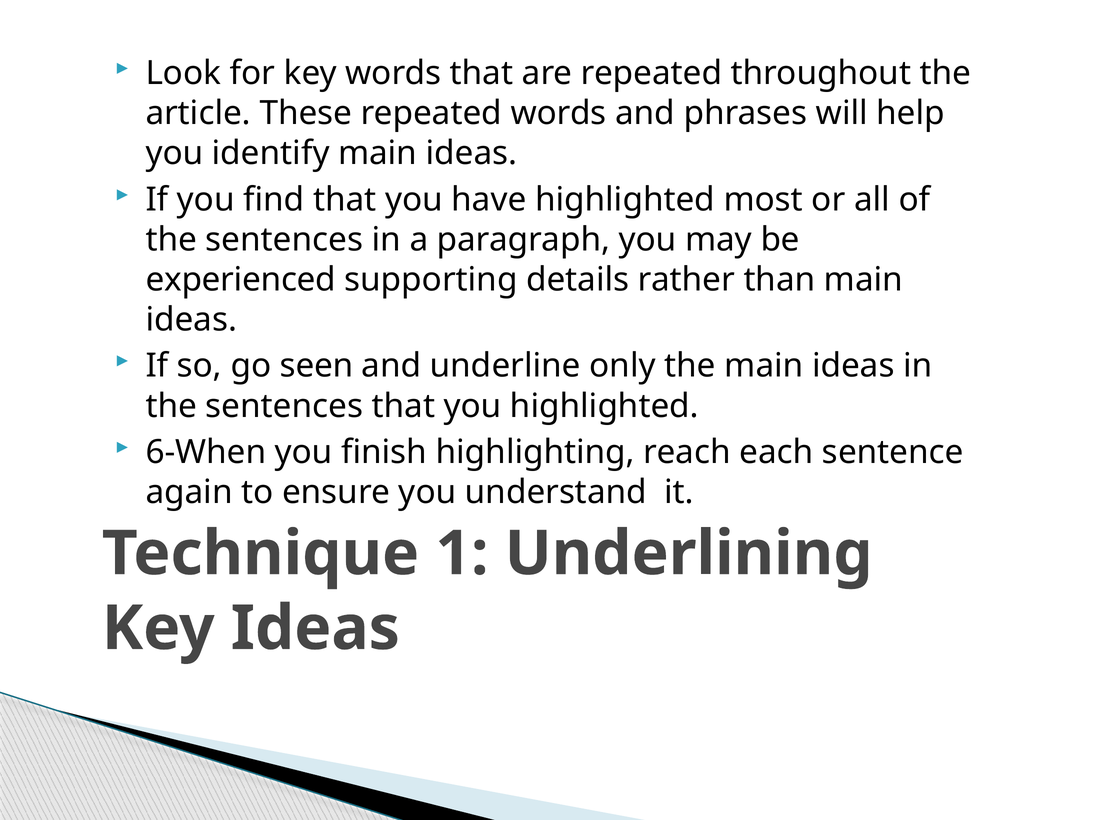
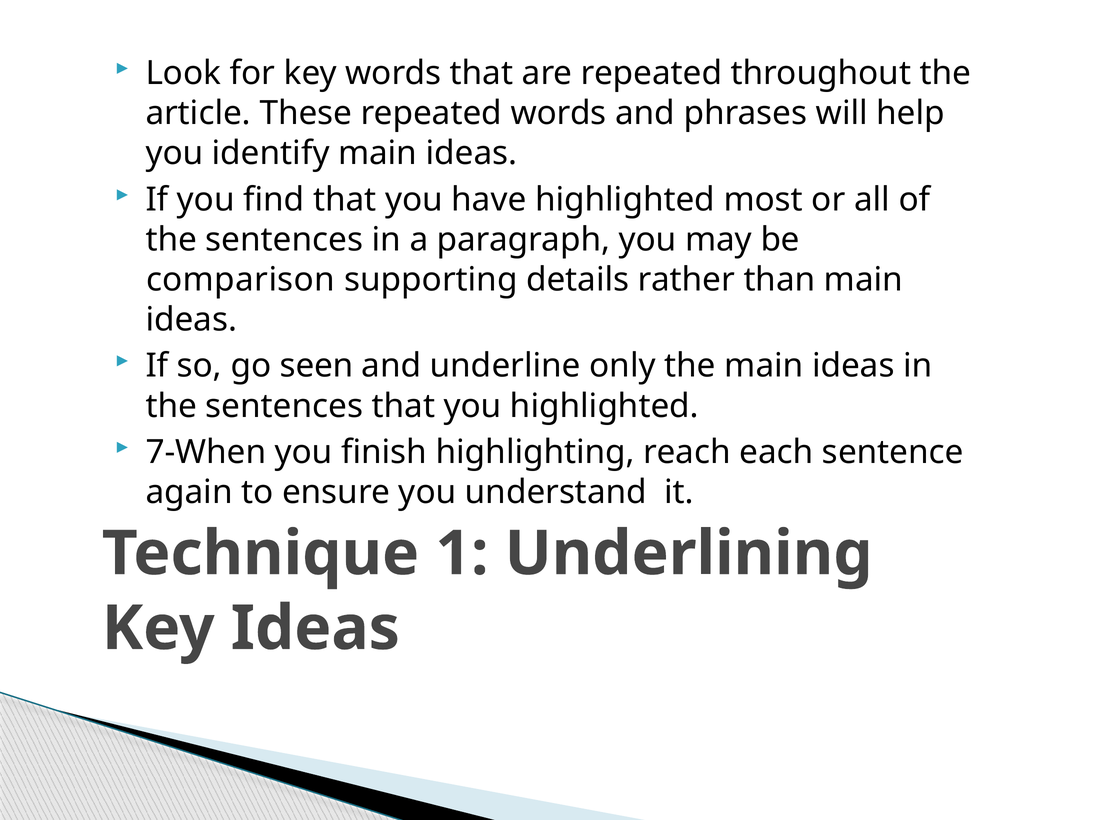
experienced: experienced -> comparison (240, 280)
6-When: 6-When -> 7-When (206, 452)
